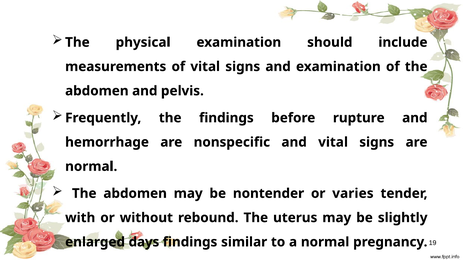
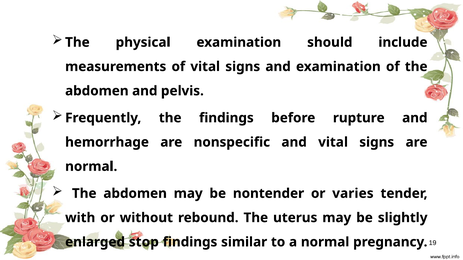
days: days -> stop (144, 242)
